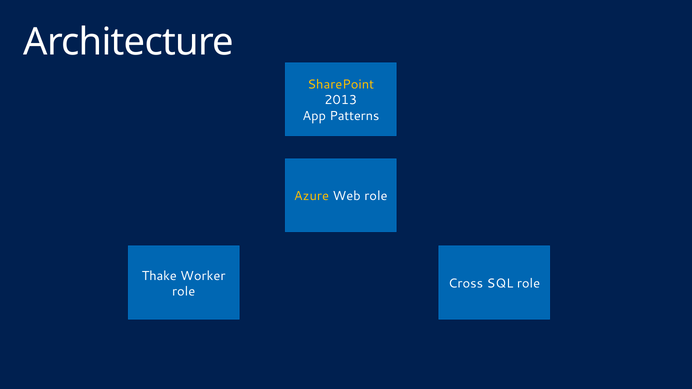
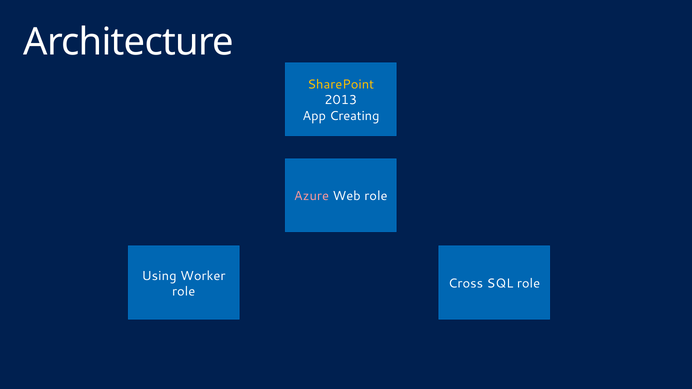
Patterns: Patterns -> Creating (354, 116)
Azure colour: yellow -> pink (311, 196)
Thake: Thake -> Using (159, 276)
